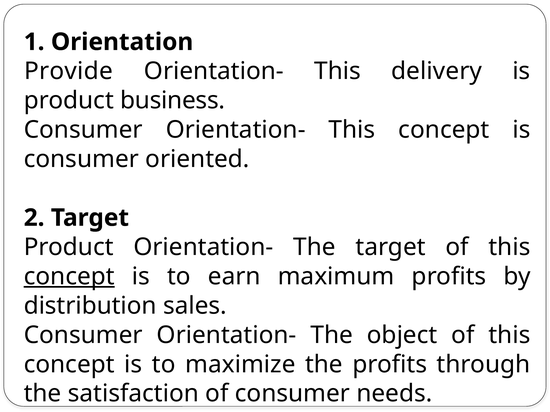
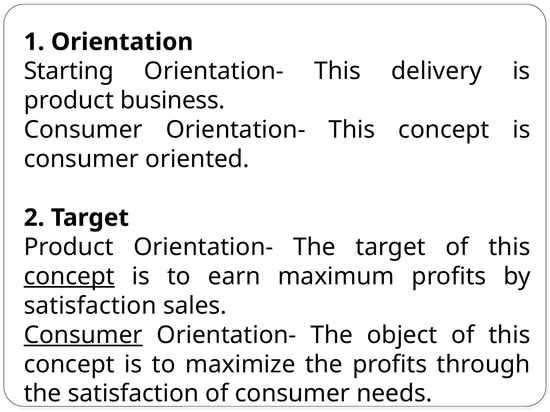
Provide: Provide -> Starting (69, 71)
distribution: distribution -> satisfaction (90, 306)
Consumer underline: none -> present (83, 335)
